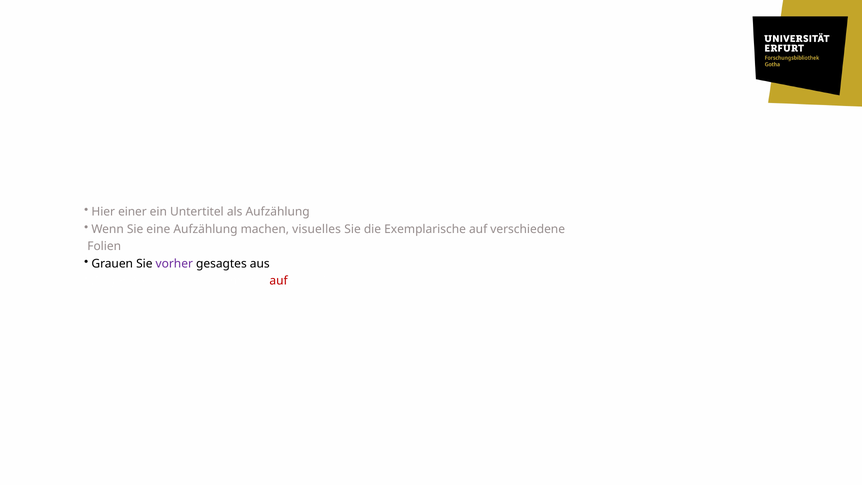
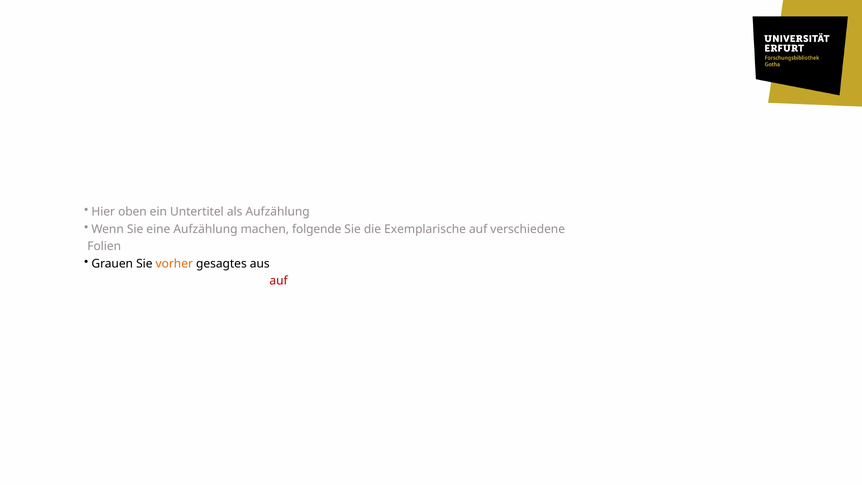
Hier einer: einer -> oben (132, 212)
visuelles: visuelles -> folgende (317, 229)
vorher colour: purple -> orange (174, 264)
